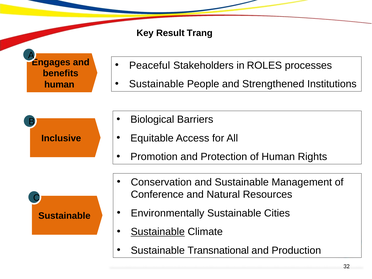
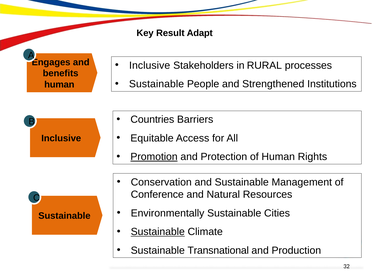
Trang: Trang -> Adapt (200, 33)
Peaceful: Peaceful -> Inclusive (150, 65)
ROLES: ROLES -> RURAL (264, 65)
Biological: Biological -> Countries (152, 120)
Promotion underline: none -> present (154, 157)
